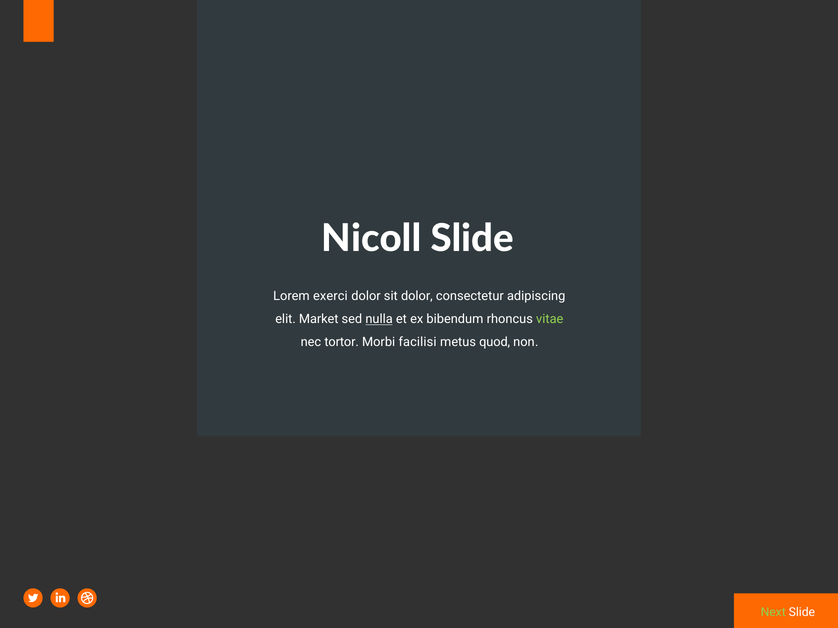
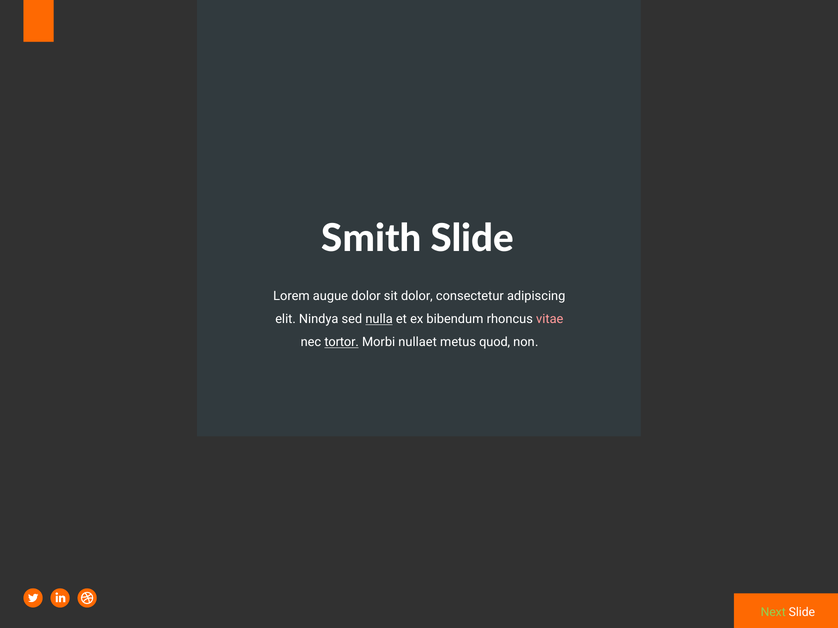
Nicoll: Nicoll -> Smith (371, 239)
exerci: exerci -> augue (330, 296)
Market: Market -> Nindya (319, 319)
vitae colour: light green -> pink (550, 319)
tortor underline: none -> present (342, 342)
facilisi: facilisi -> nullaet (418, 342)
